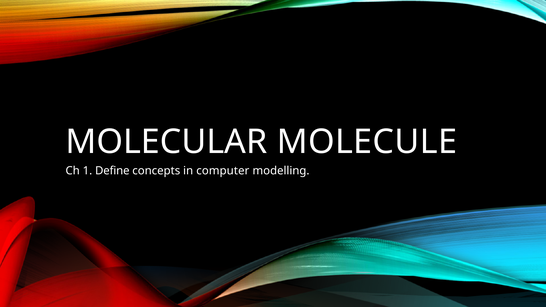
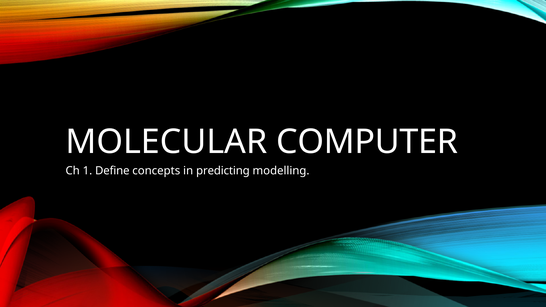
MOLECULE: MOLECULE -> COMPUTER (367, 142)
computer: computer -> predicting (223, 171)
